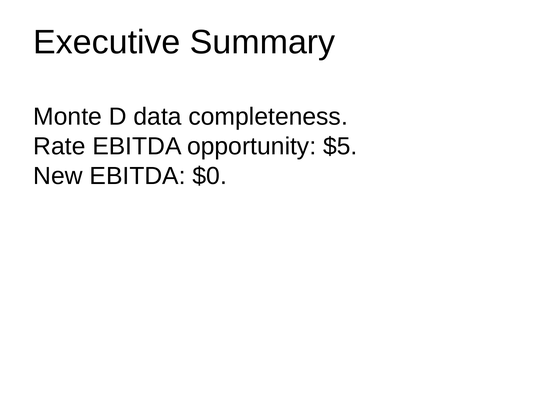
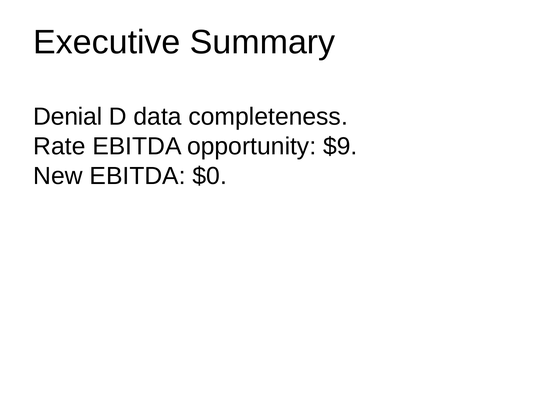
Monte: Monte -> Denial (68, 117)
$5: $5 -> $9 (340, 146)
